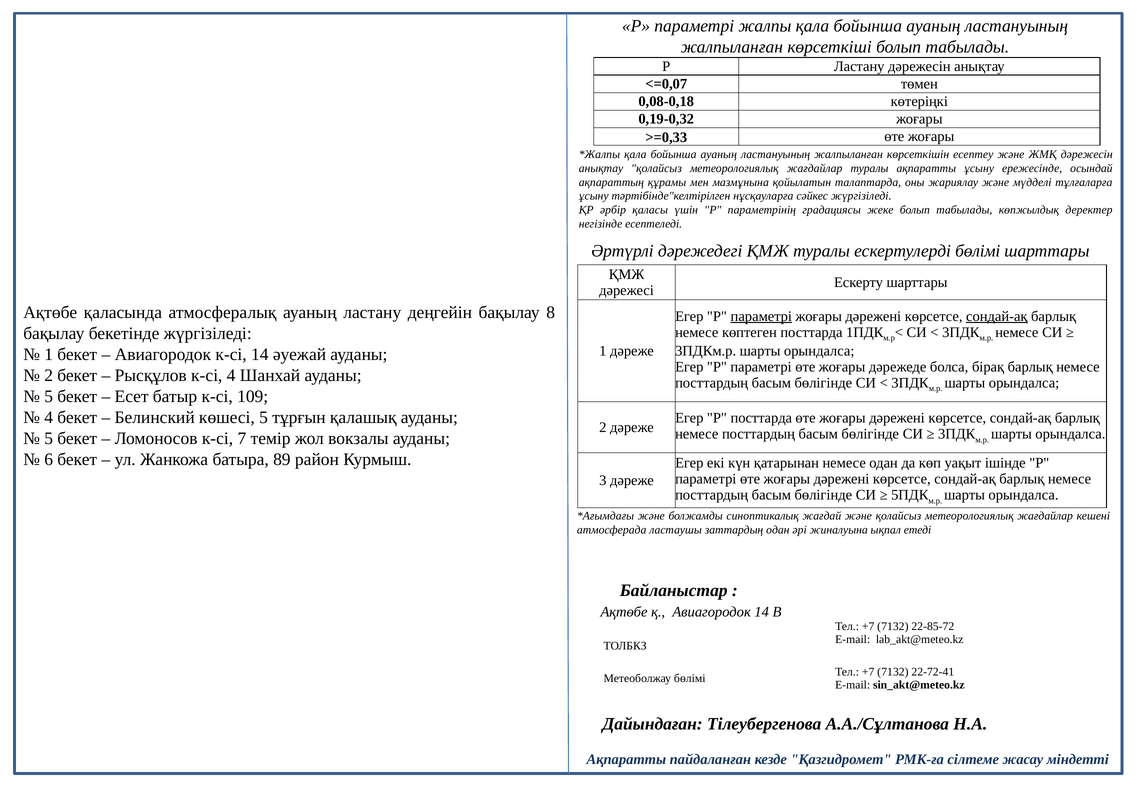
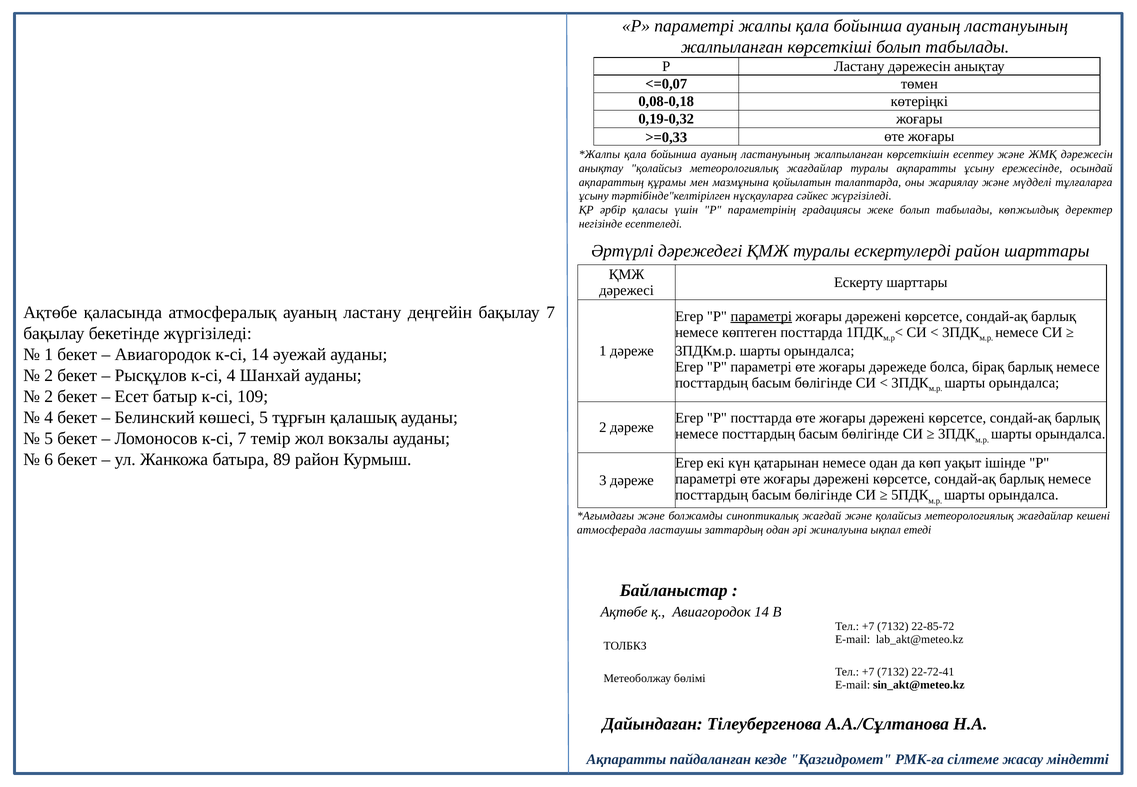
ескертулерді бөлімі: бөлімі -> район (978, 251)
бақылау 8: 8 -> 7 (551, 312)
сондай-ақ underline: present -> none (997, 316)
5: 5 -> 2 (49, 396)
